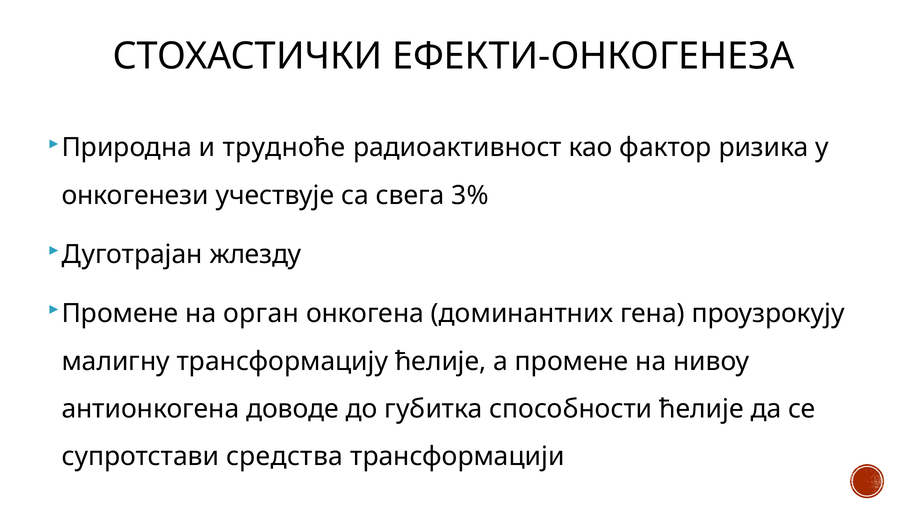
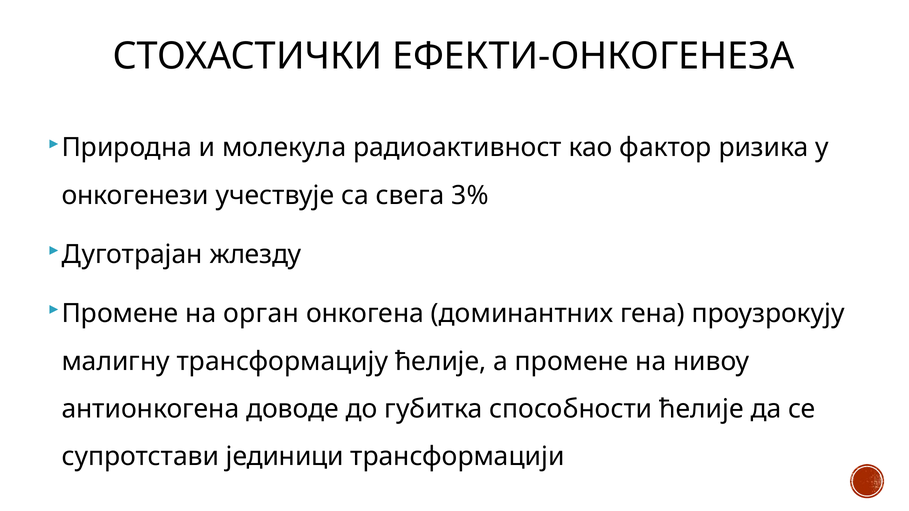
трудноће: трудноће -> молекула (284, 148)
средства: средства -> јединици (285, 457)
